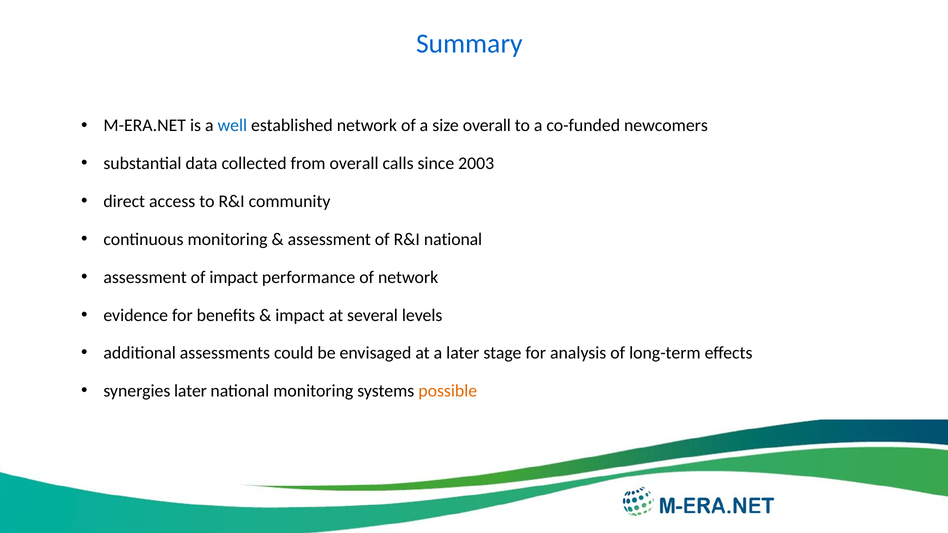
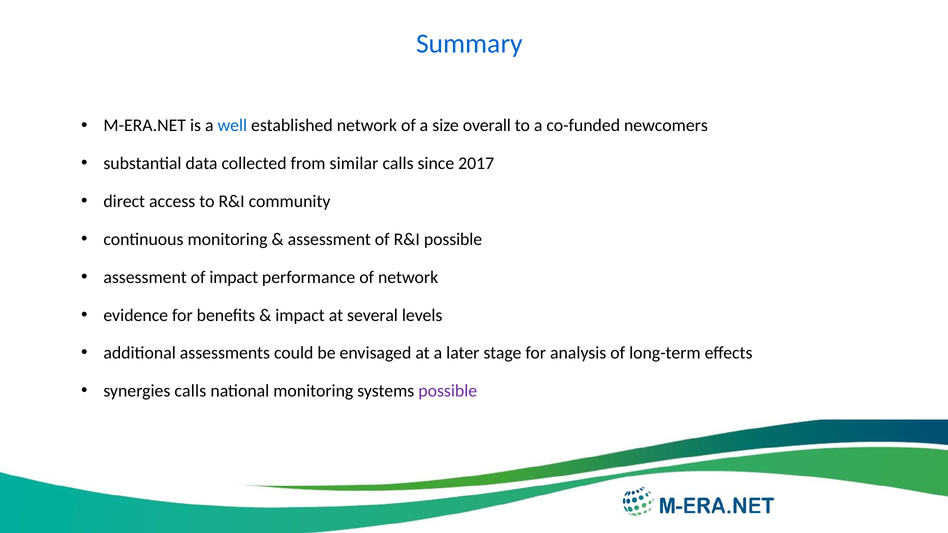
from overall: overall -> similar (354, 164)
2003: 2003 -> 2017 (476, 164)
R&I national: national -> possible (453, 239)
synergies later: later -> calls (190, 391)
possible colour: orange -> purple (448, 391)
